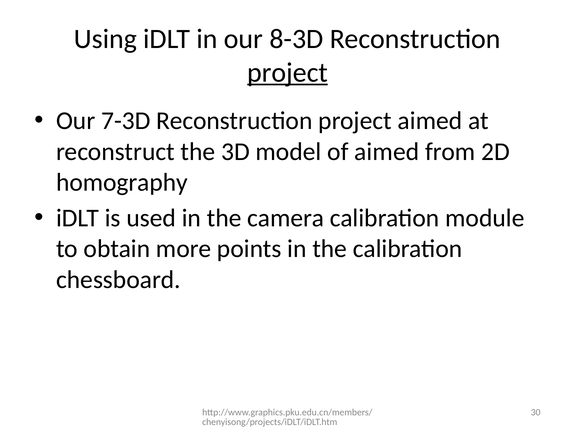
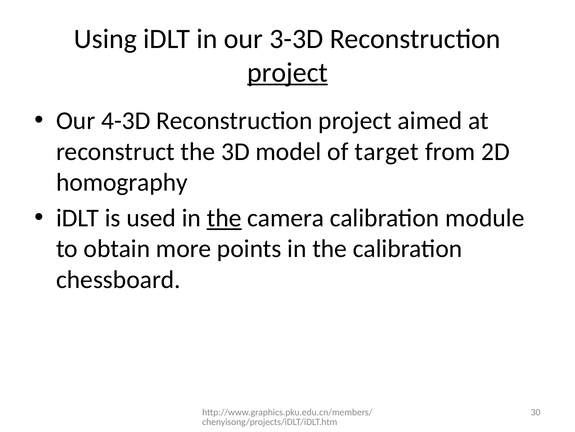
8-3D: 8-3D -> 3-3D (296, 39)
7-3D: 7-3D -> 4-3D (126, 121)
of aimed: aimed -> target (387, 151)
the underline: none -> present (224, 218)
